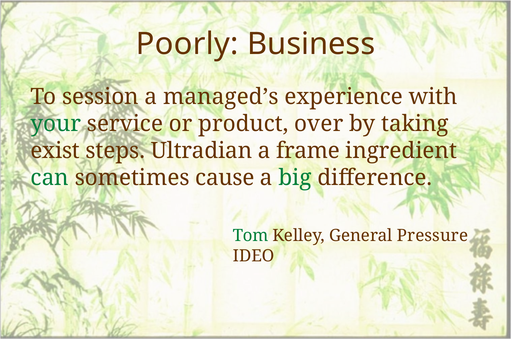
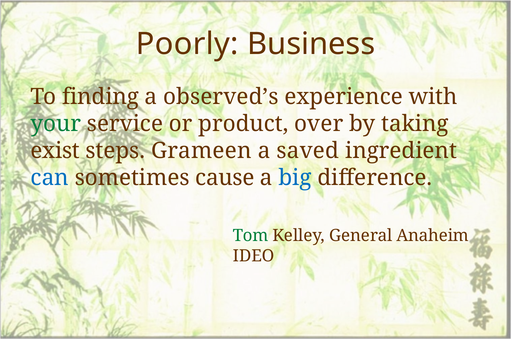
session: session -> finding (100, 97)
managed’s: managed’s -> observed’s (221, 97)
Ultradian: Ultradian -> Grameen (201, 151)
frame: frame -> saved (308, 151)
can colour: green -> blue (50, 178)
big colour: green -> blue (295, 178)
Pressure: Pressure -> Anaheim (433, 236)
